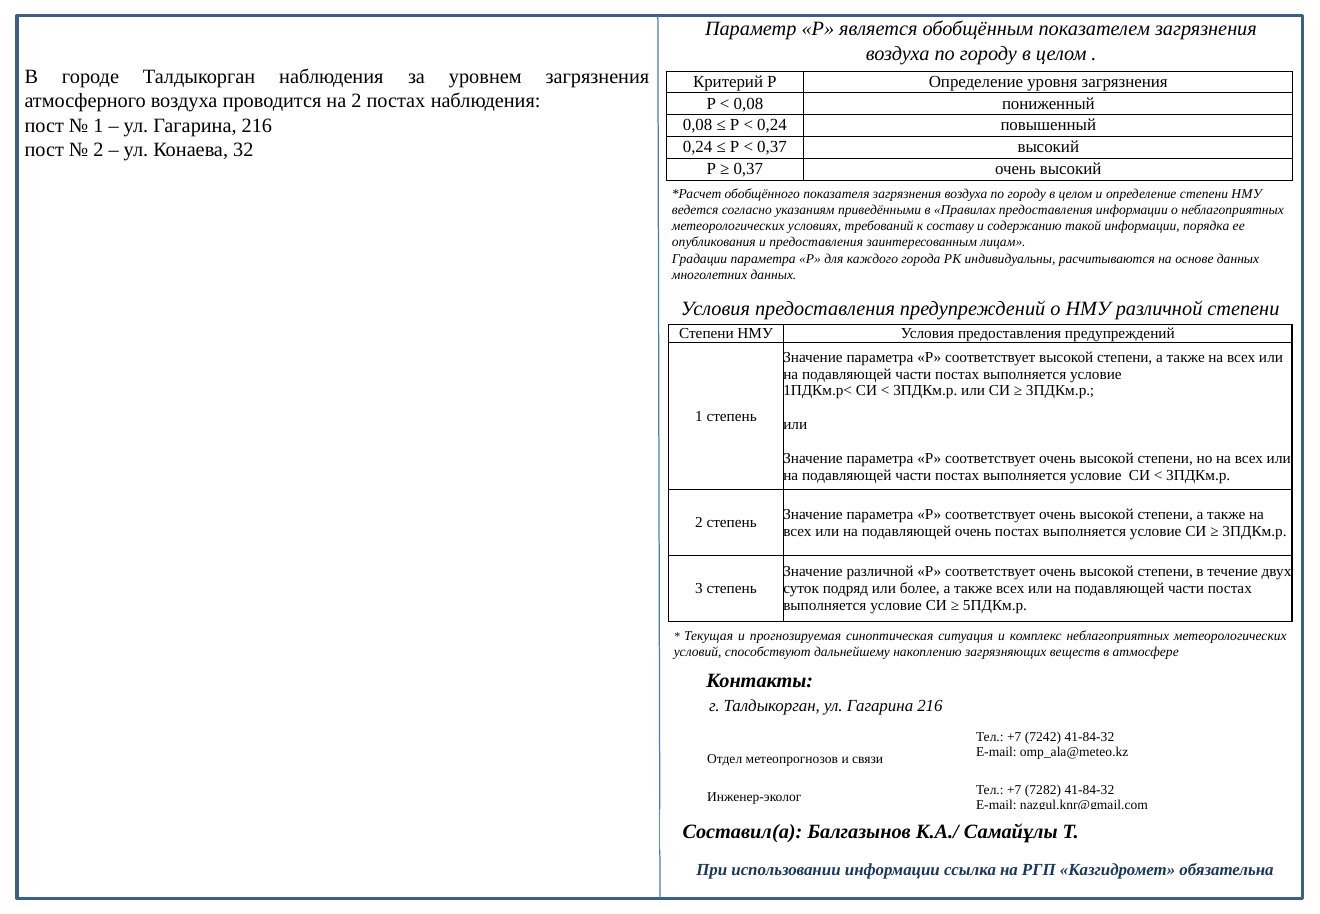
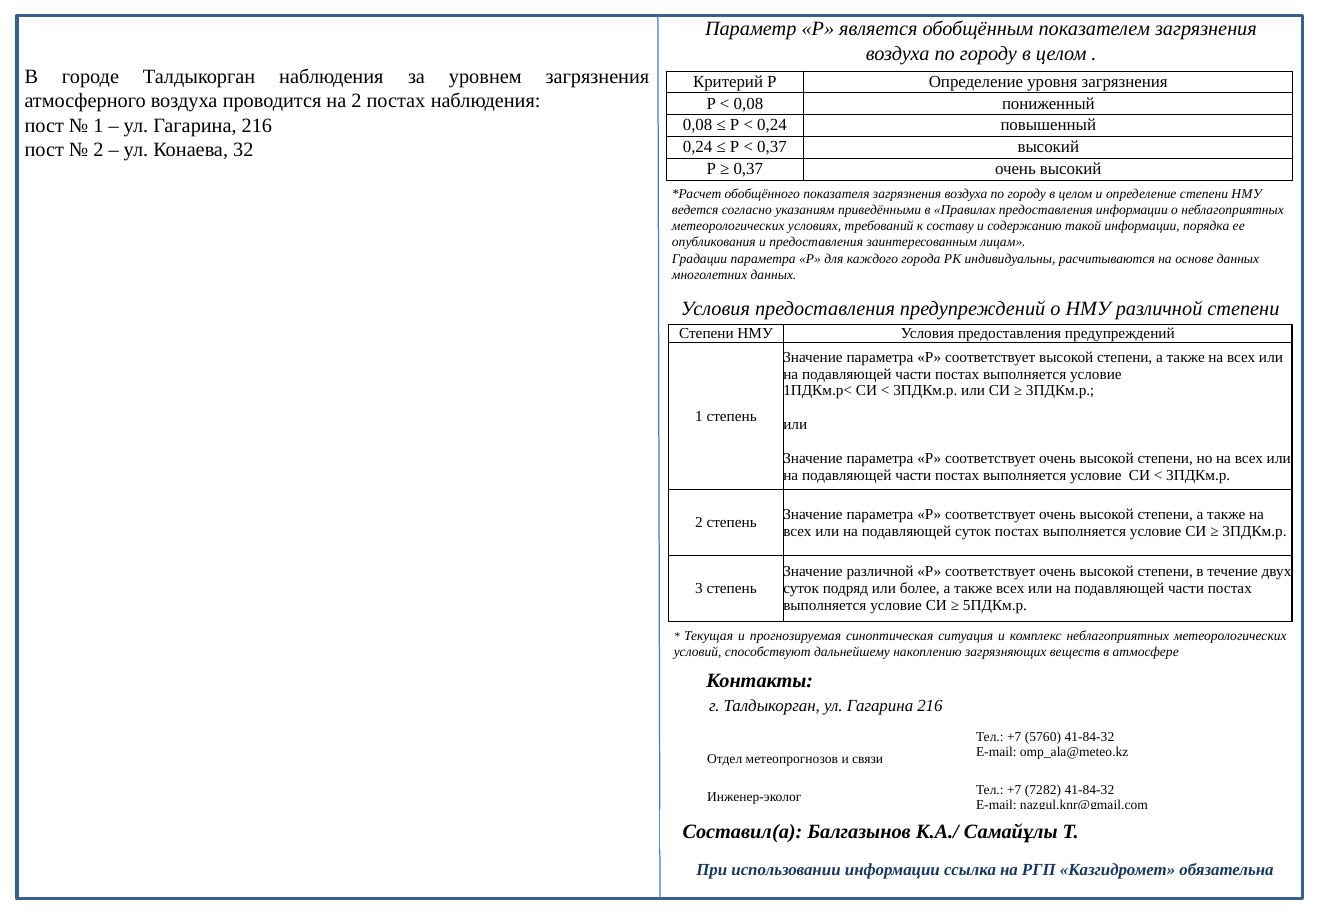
подавляющей очень: очень -> суток (973, 531)
7242: 7242 -> 5760 (1043, 737)
